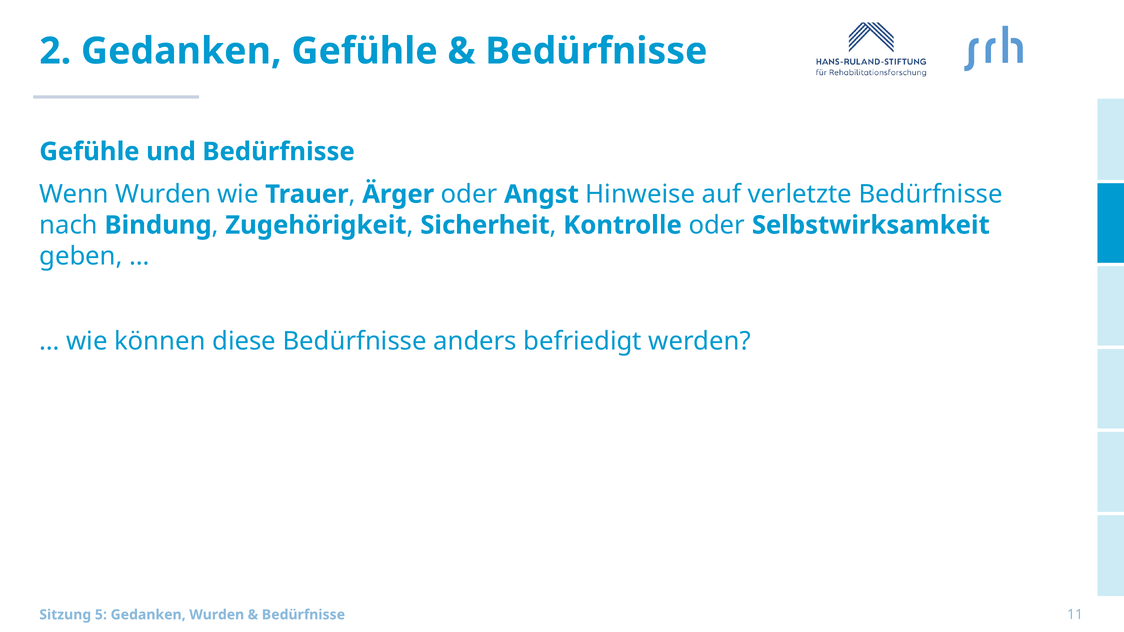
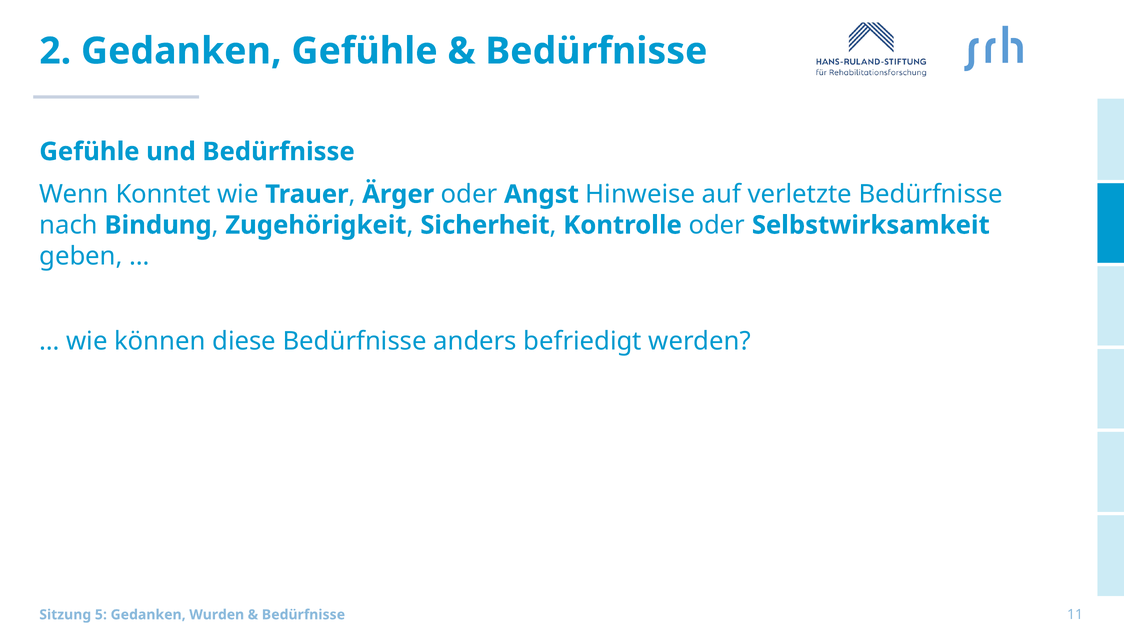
Wenn Wurden: Wurden -> Konntet (163, 194)
